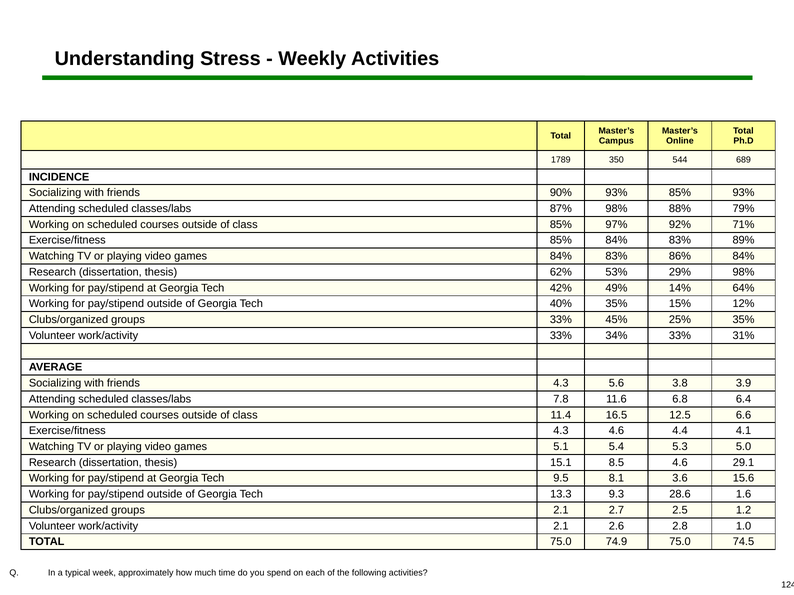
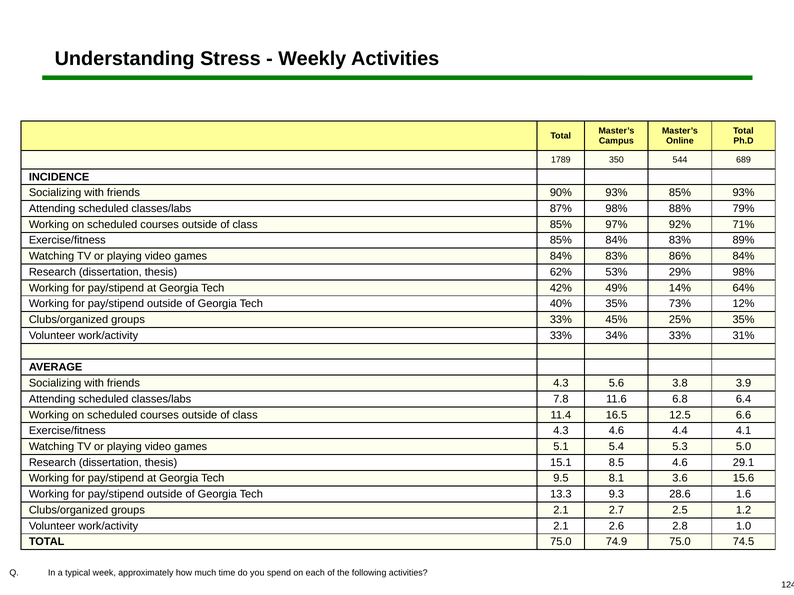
15%: 15% -> 73% (680, 304)
